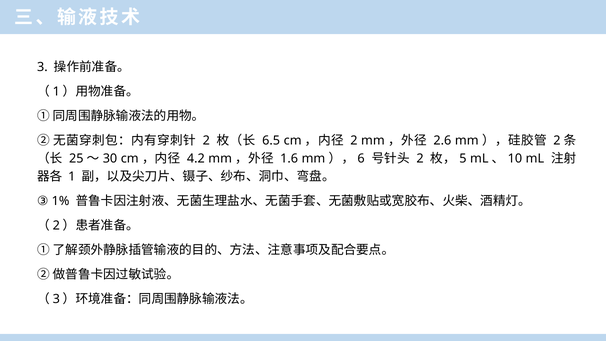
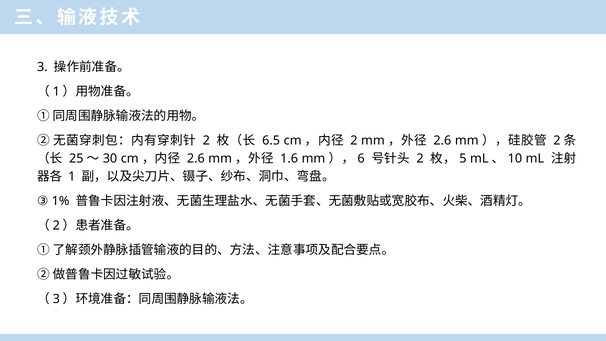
4.2: 4.2 -> 2.6 (196, 158)
